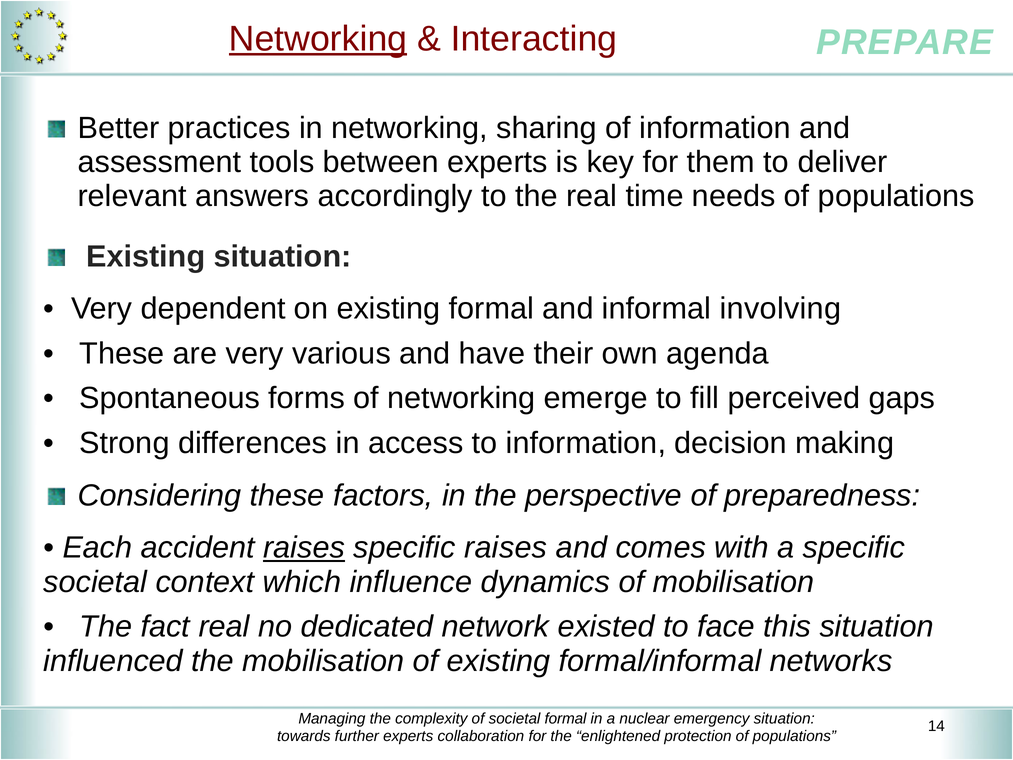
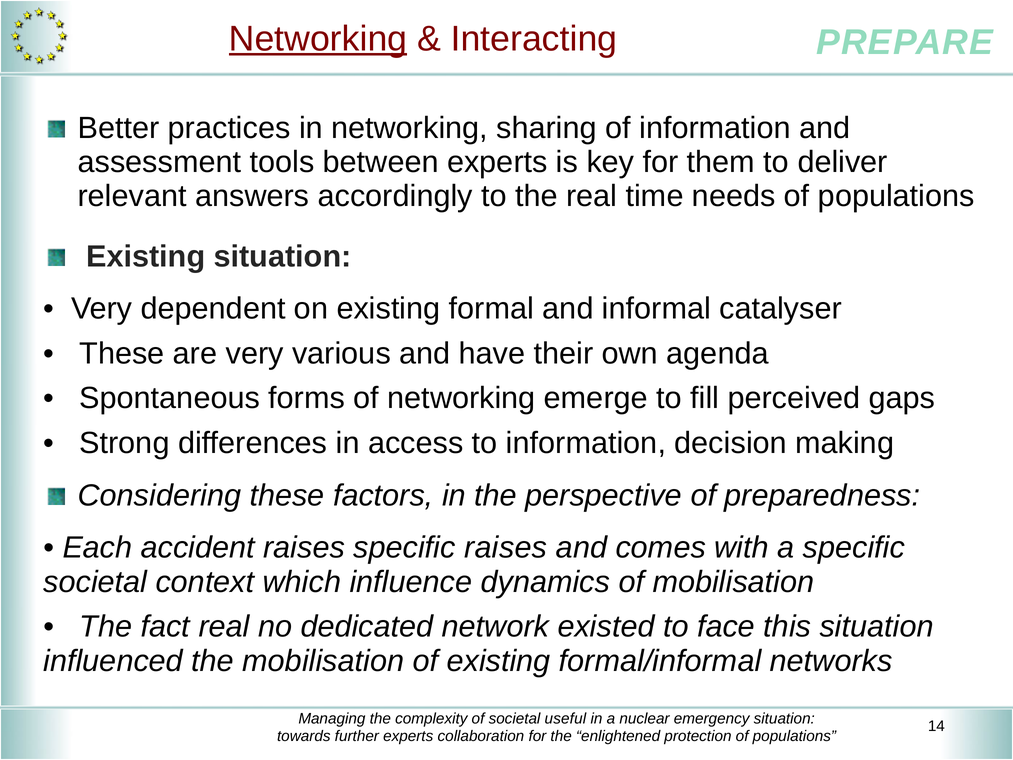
involving: involving -> catalyser (781, 309)
raises underline: present -> none (304, 548)
societal formal: formal -> useful (565, 719)
